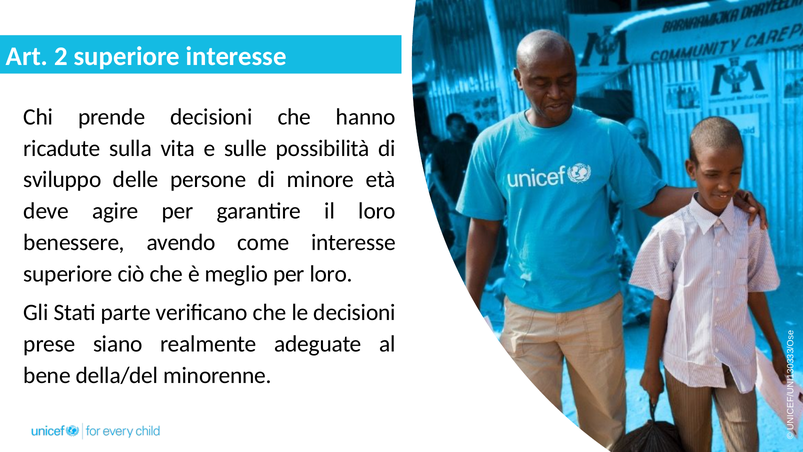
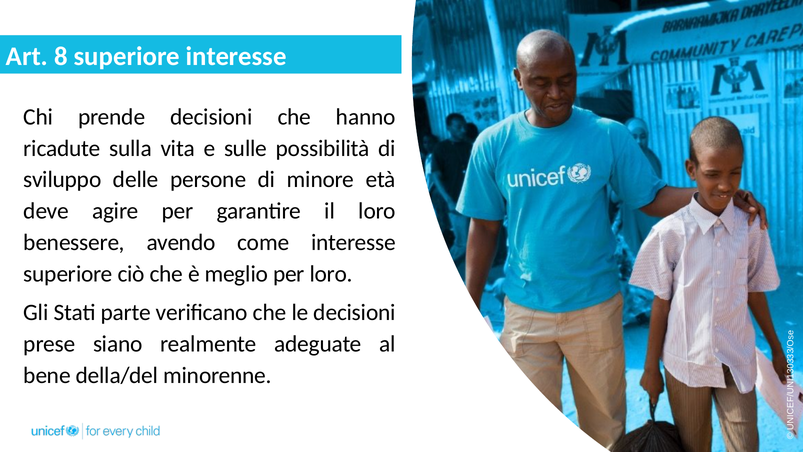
2: 2 -> 8 (61, 56)
